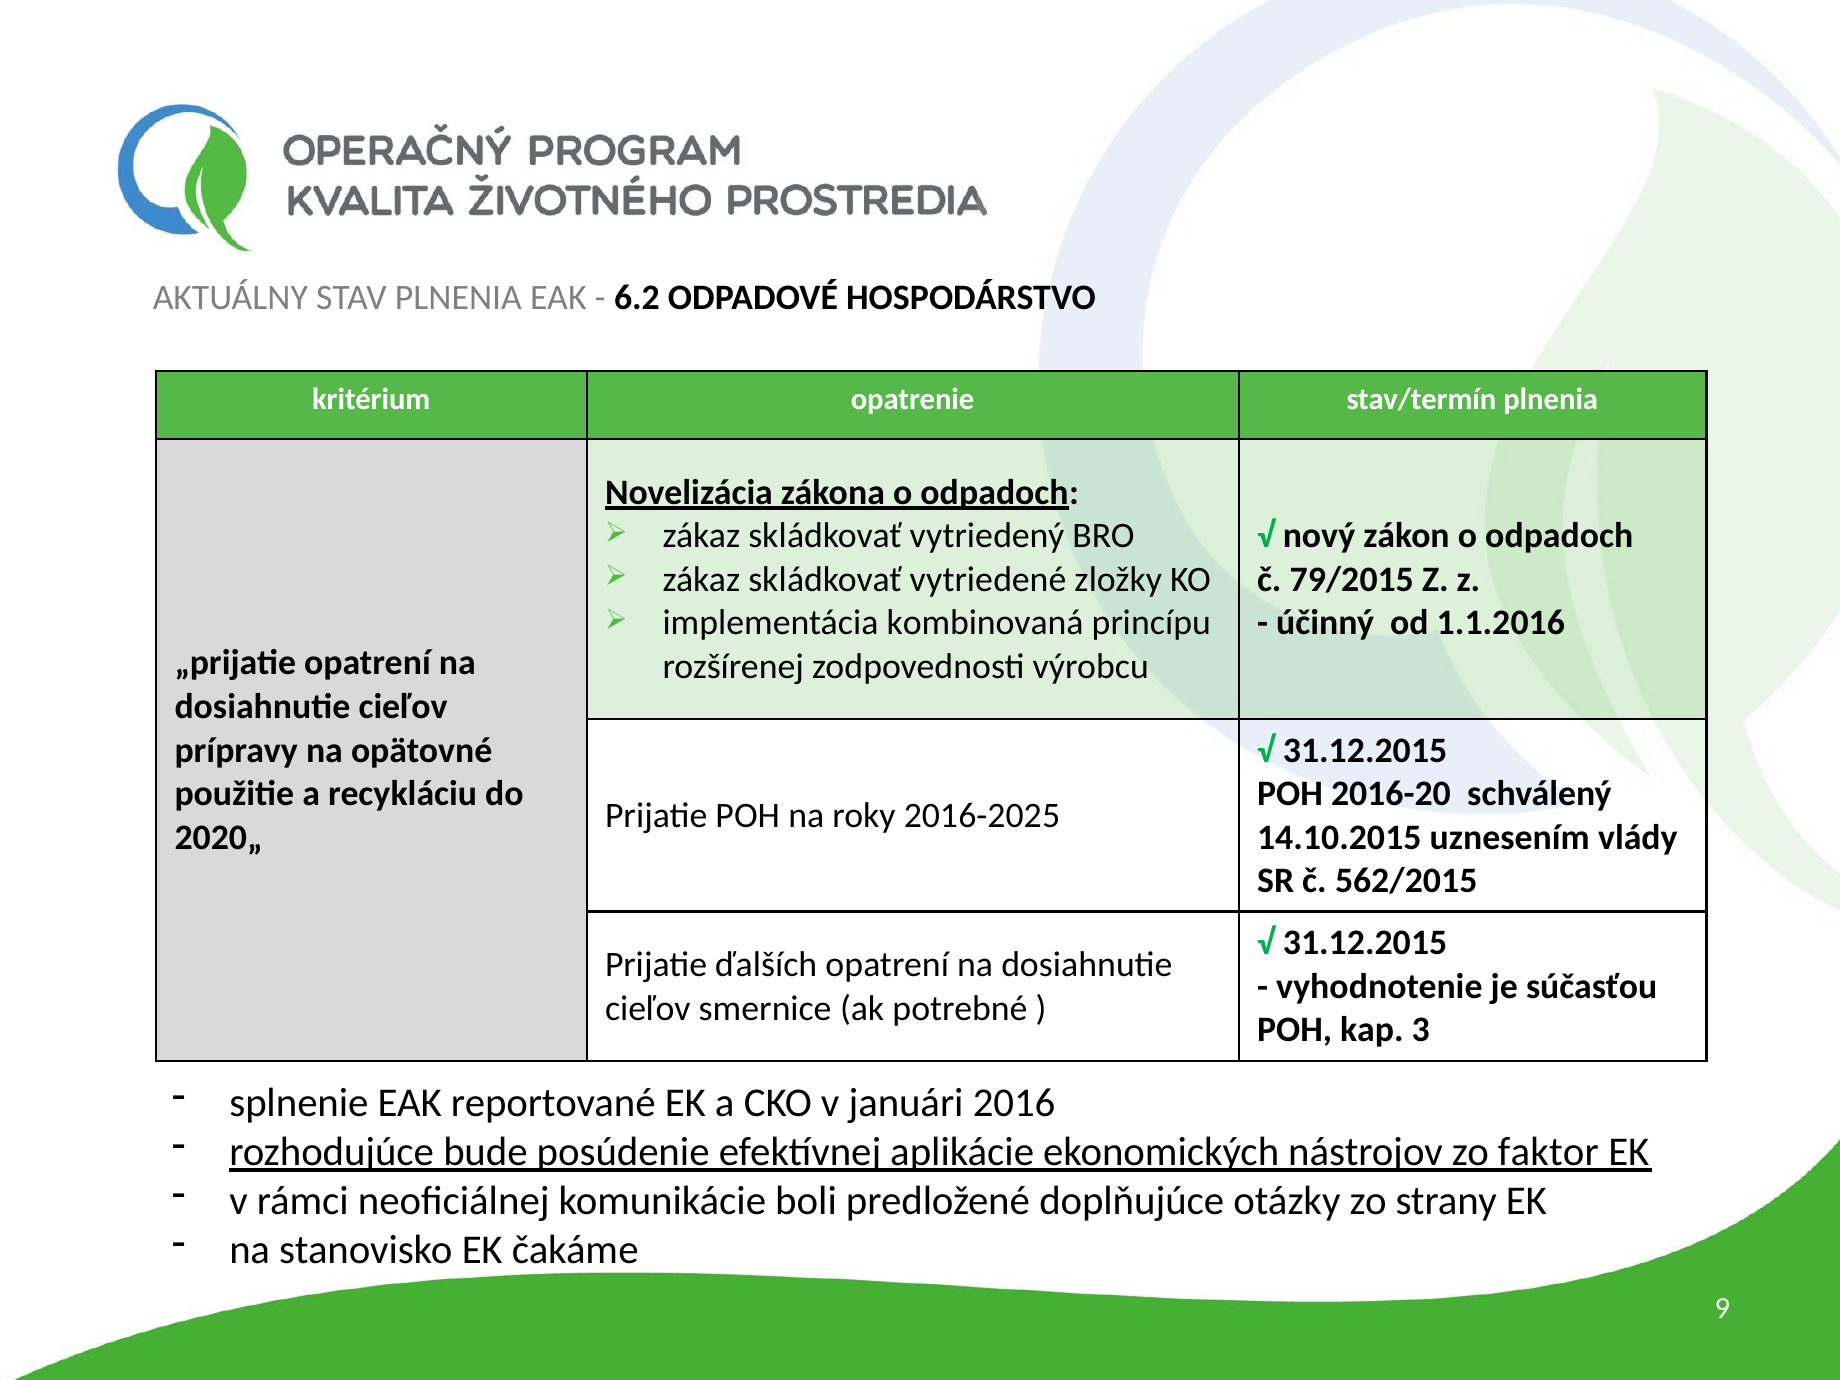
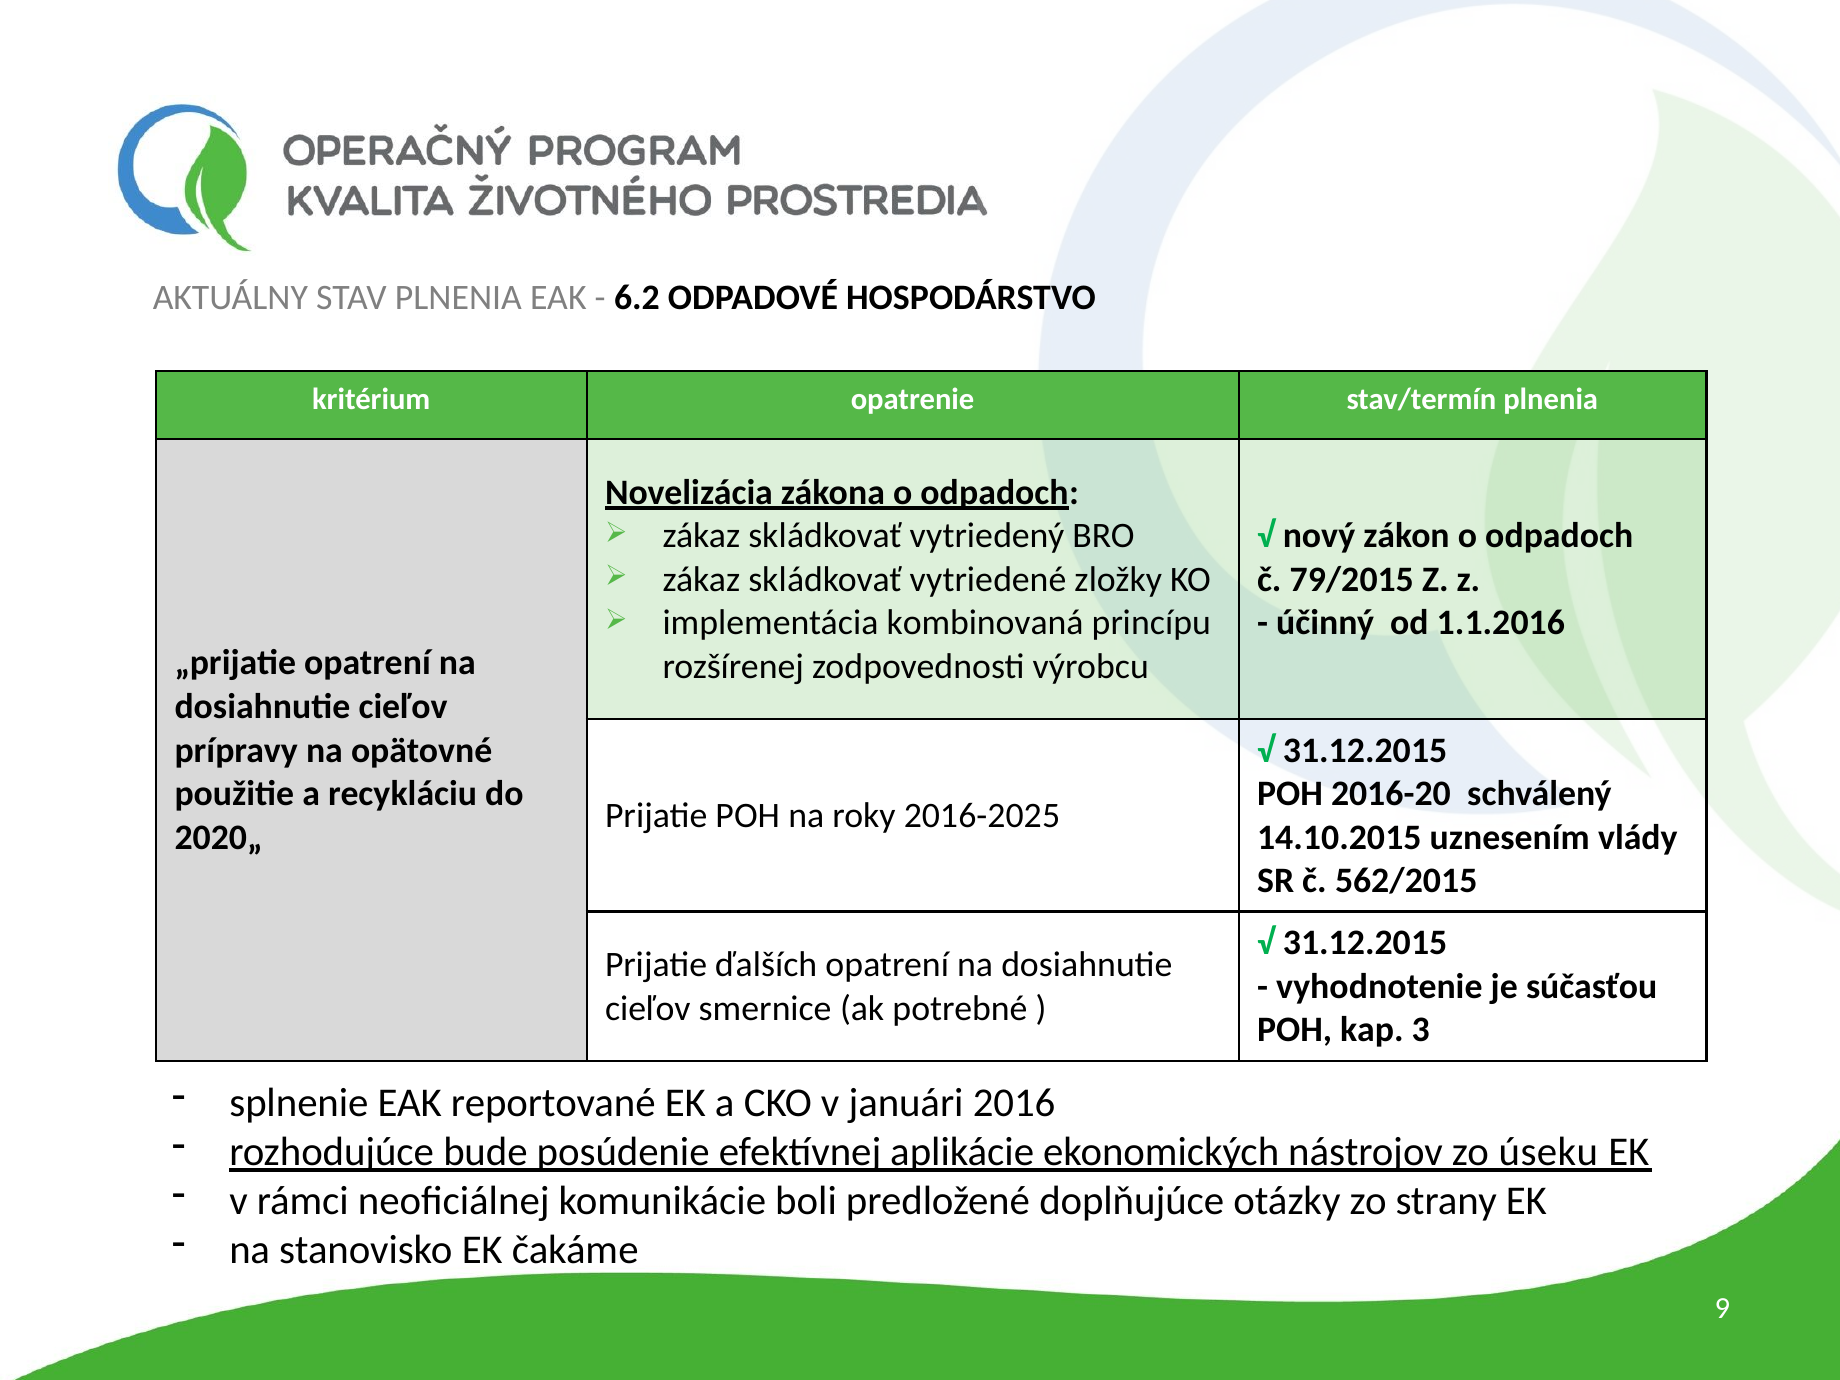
faktor: faktor -> úseku (1548, 1152)
